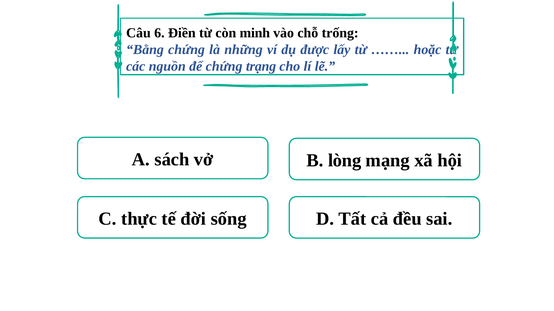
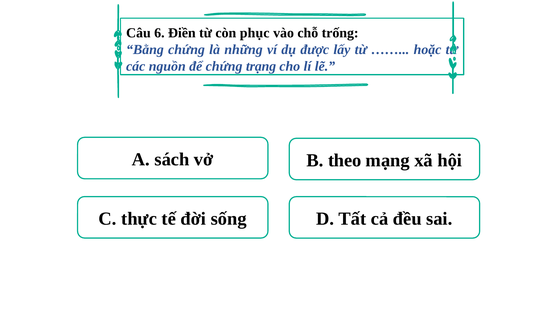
minh: minh -> phục (255, 33)
lòng: lòng -> theo (345, 161)
